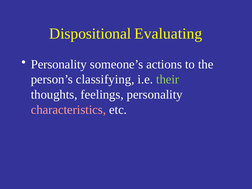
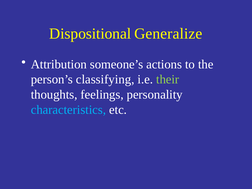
Evaluating: Evaluating -> Generalize (168, 34)
Personality: Personality -> Attribution (59, 64)
characteristics colour: pink -> light blue (68, 110)
